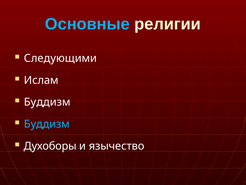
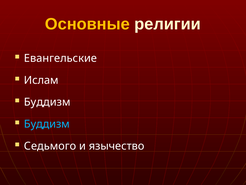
Основные colour: light blue -> yellow (87, 24)
Следующими: Следующими -> Евангельские (60, 58)
Духоборы: Духоборы -> Седьмого (50, 146)
